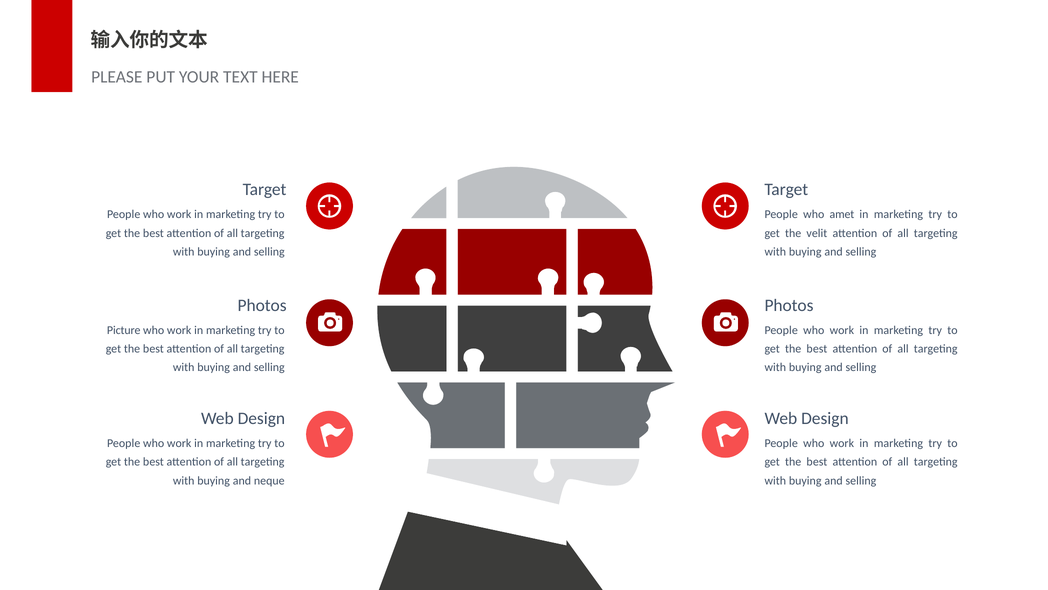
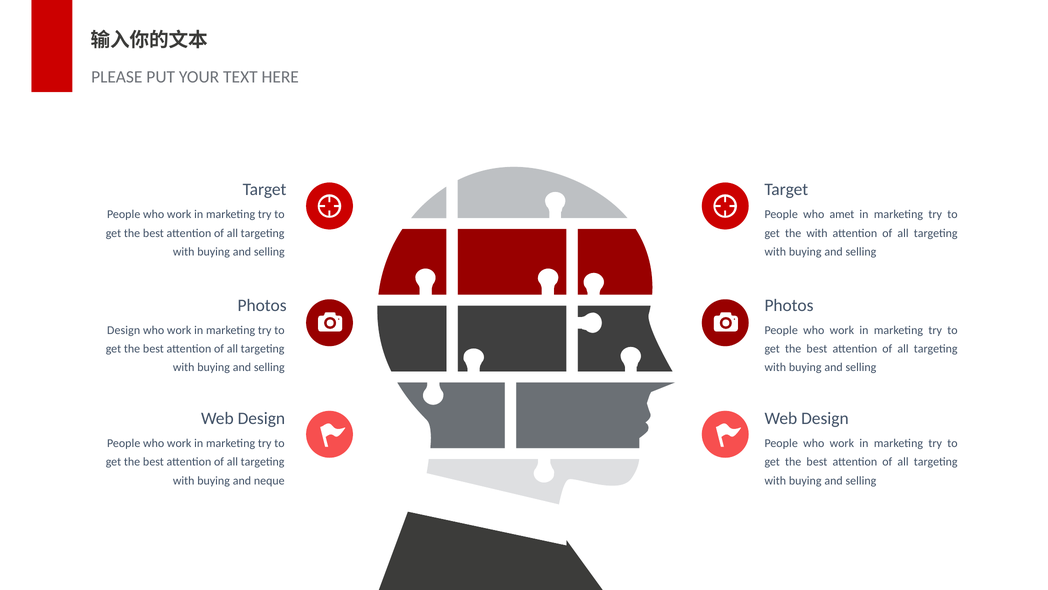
the velit: velit -> with (817, 233)
Picture: Picture -> Design (124, 330)
